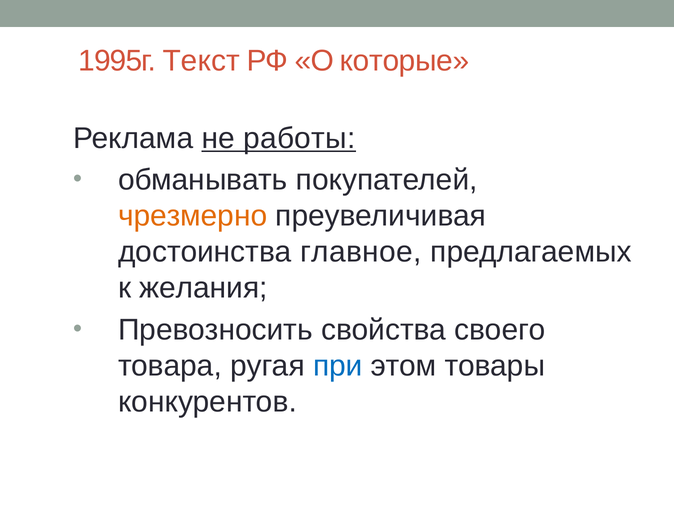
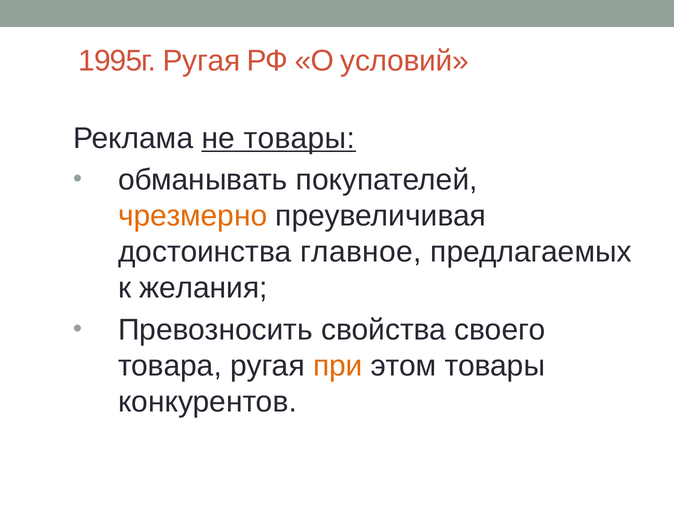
1995г Текст: Текст -> Ругая (201, 61)
которые: которые -> условий (405, 61)
не работы: работы -> товары (299, 138)
при colour: blue -> orange (338, 366)
